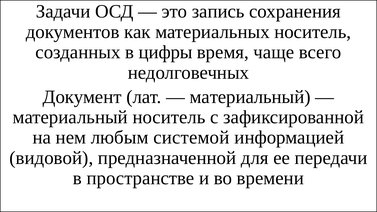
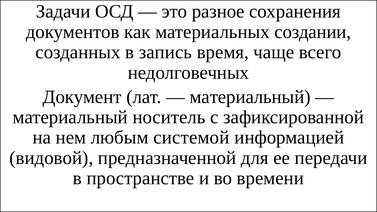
запись: запись -> разное (218, 11)
материальных носитель: носитель -> создании (313, 32)
цифры: цифры -> запись (165, 52)
